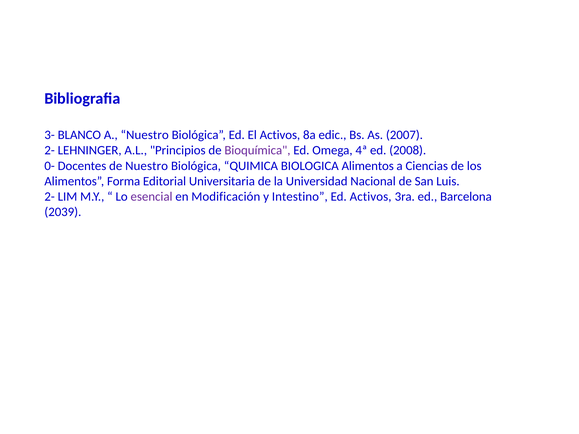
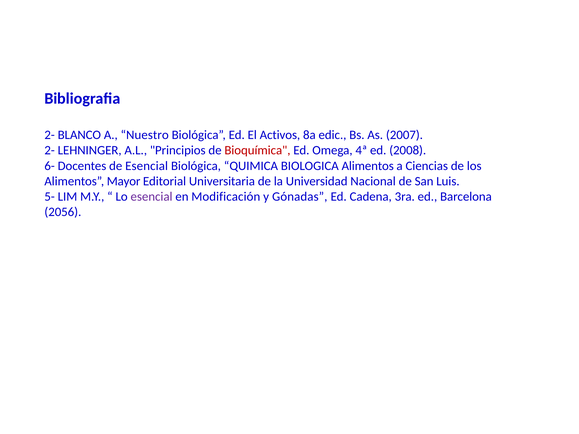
3-: 3- -> 2- (50, 135)
Bioquímica colour: purple -> red (257, 150)
0-: 0- -> 6- (50, 166)
de Nuestro: Nuestro -> Esencial (147, 166)
Forma: Forma -> Mayor (124, 181)
2-: 2- -> 5- (50, 197)
Intestino: Intestino -> Gónadas (300, 197)
Ed Activos: Activos -> Cadena (371, 197)
2039: 2039 -> 2056 (63, 212)
